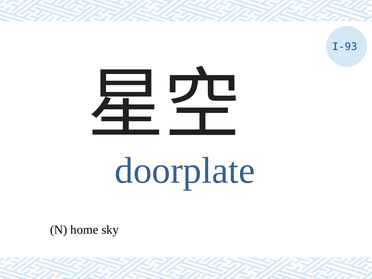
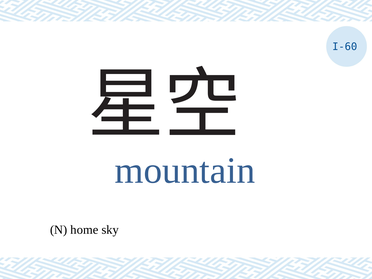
I-93: I-93 -> I-60 (345, 47)
doorplate: doorplate -> mountain (185, 171)
